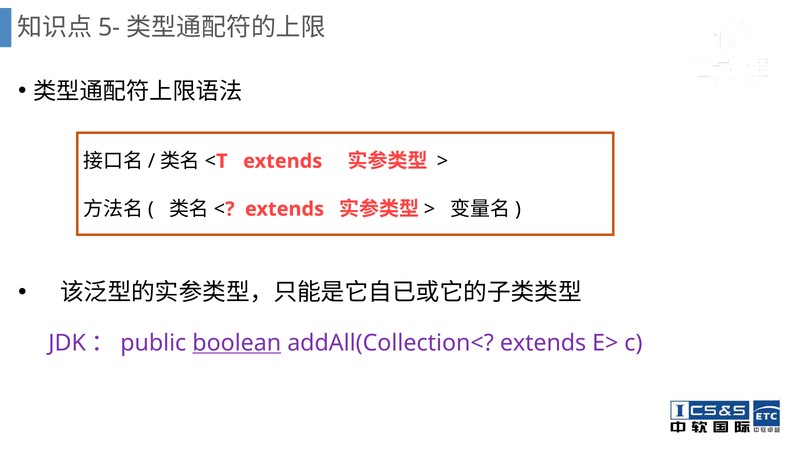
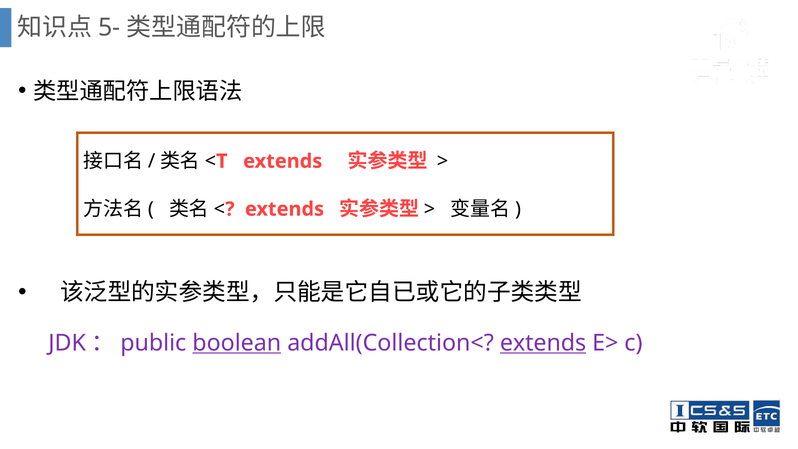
extends underline: none -> present (543, 343)
